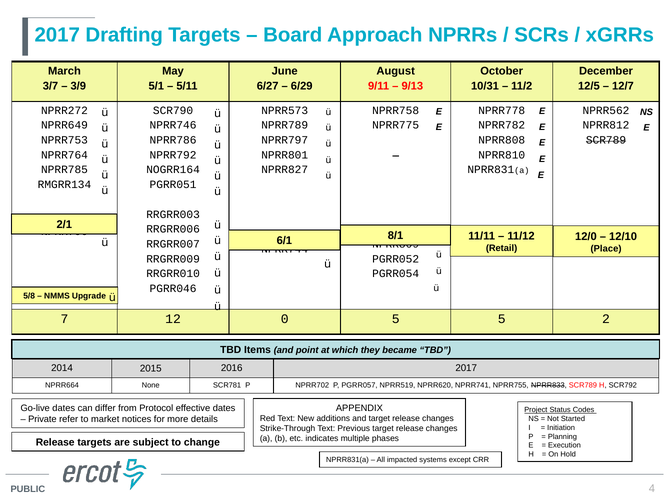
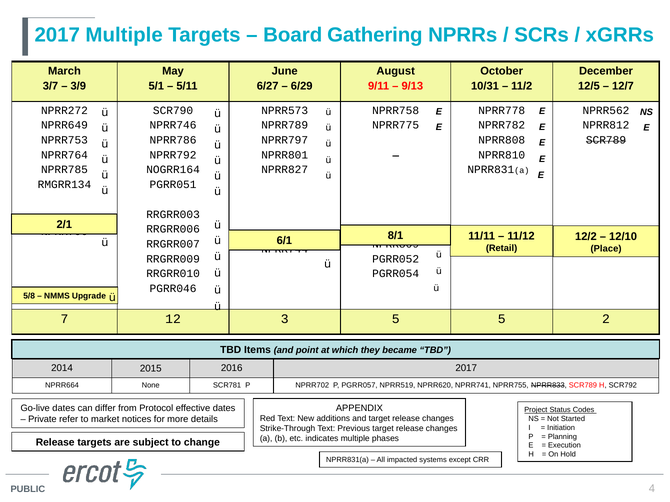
2017 Drafting: Drafting -> Multiple (124, 35)
Approach: Approach -> Gathering (375, 35)
12/0: 12/0 -> 12/2 (586, 237)
0: 0 -> 3 (285, 319)
